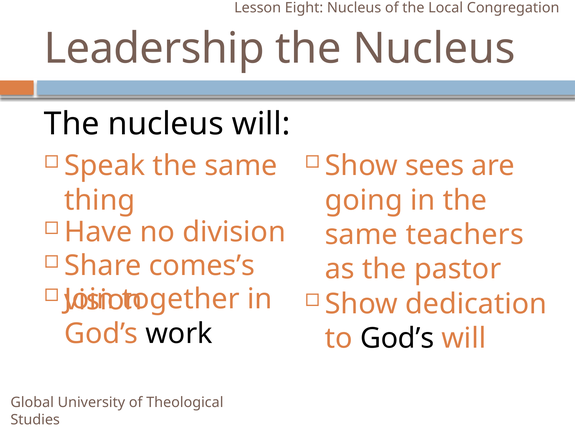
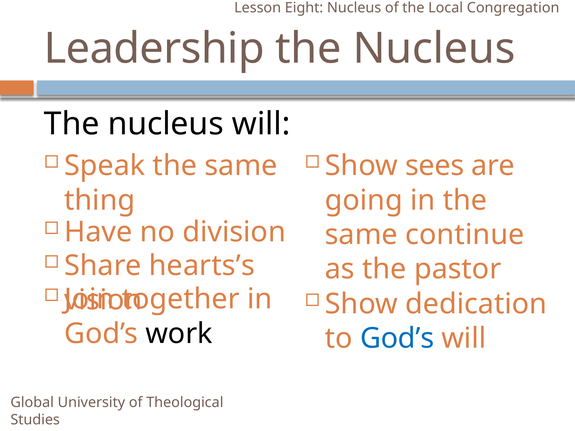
teachers: teachers -> continue (465, 235)
comes’s: comes’s -> hearts’s (202, 266)
God’s colour: black -> blue (397, 339)
